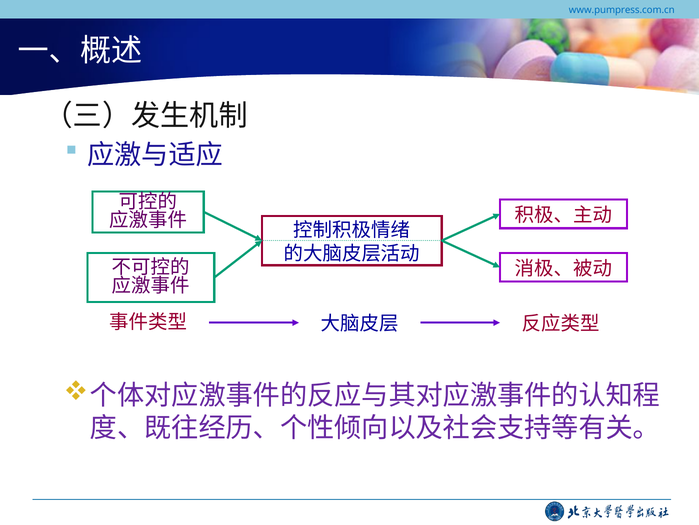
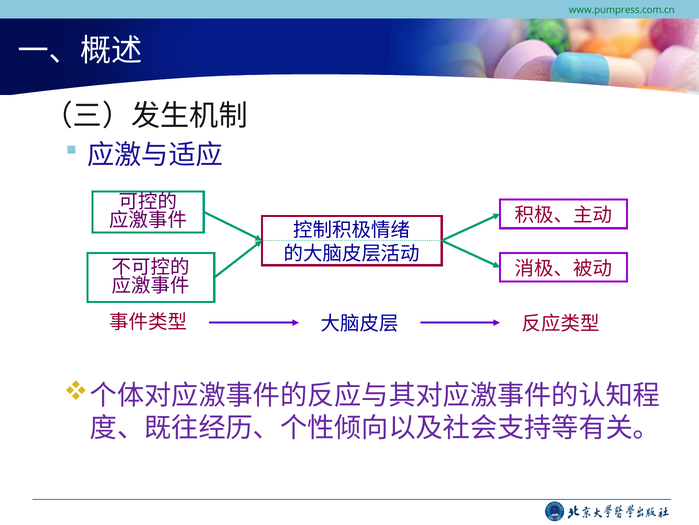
www.pumpress.com.cn colour: blue -> green (622, 10)
